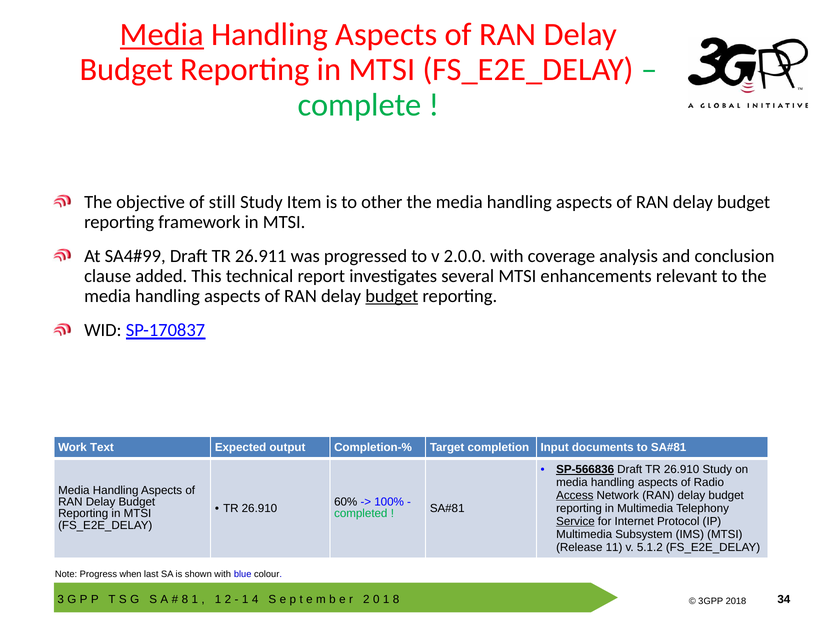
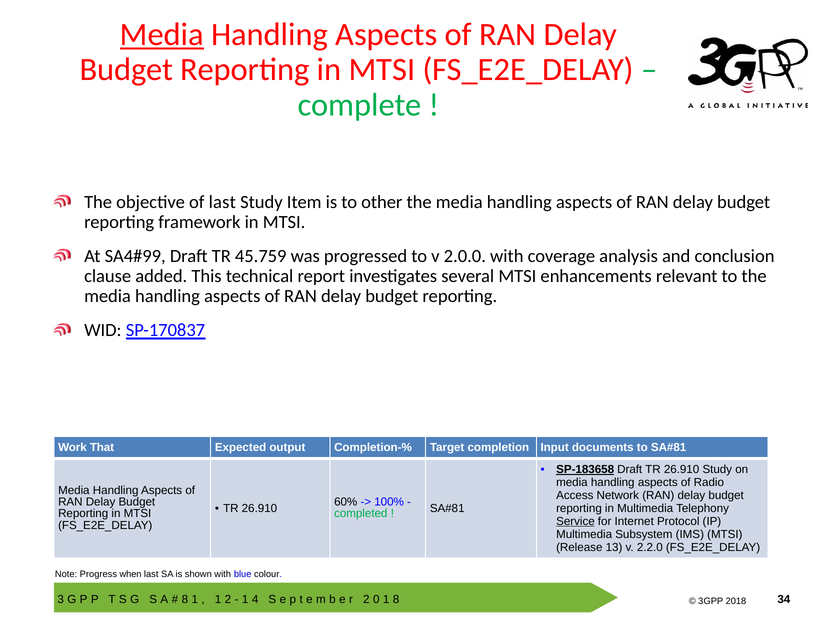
of still: still -> last (222, 202)
26.911: 26.911 -> 45.759 (261, 256)
budget underline: present -> none (392, 296)
Text: Text -> That (102, 448)
SP-566836: SP-566836 -> SP-183658 (585, 469)
Access underline: present -> none (575, 495)
11: 11 -> 13 (614, 547)
5.1.2: 5.1.2 -> 2.2.0 (650, 547)
